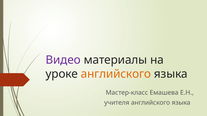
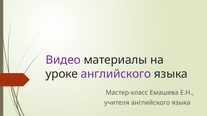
английского colour: orange -> purple (116, 74)
